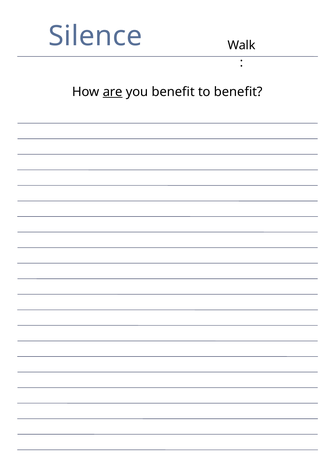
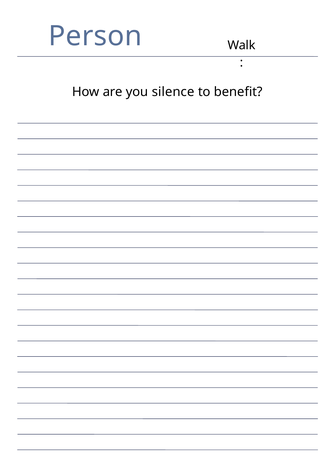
Silence: Silence -> Person (95, 36)
are underline: present -> none (113, 92)
you benefit: benefit -> silence (173, 92)
